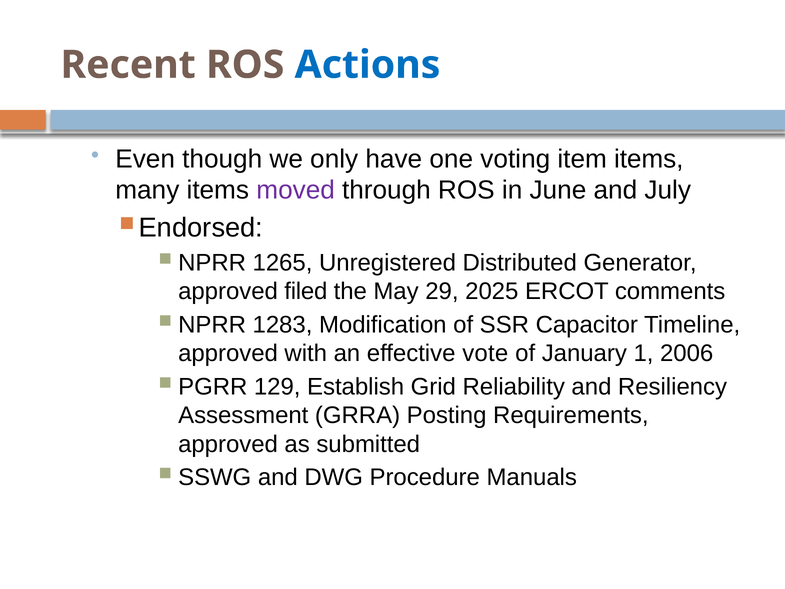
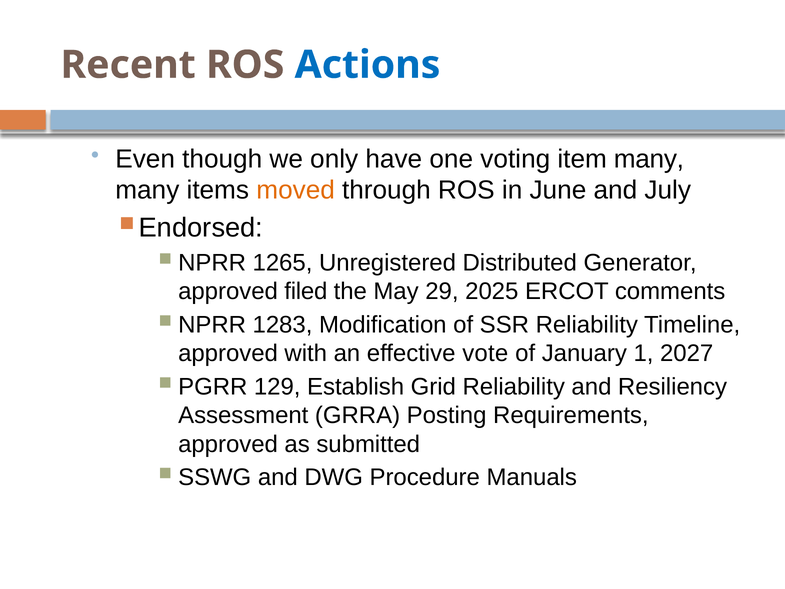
item items: items -> many (649, 159)
moved colour: purple -> orange (296, 190)
SSR Capacitor: Capacitor -> Reliability (587, 325)
2006: 2006 -> 2027 (687, 353)
